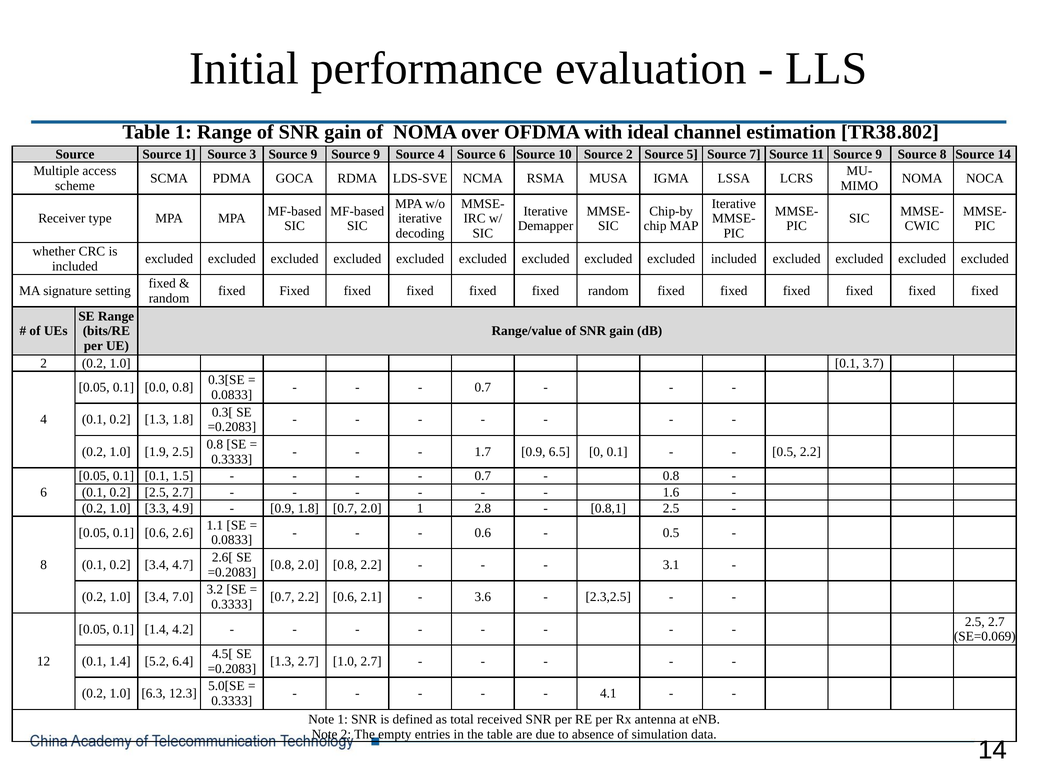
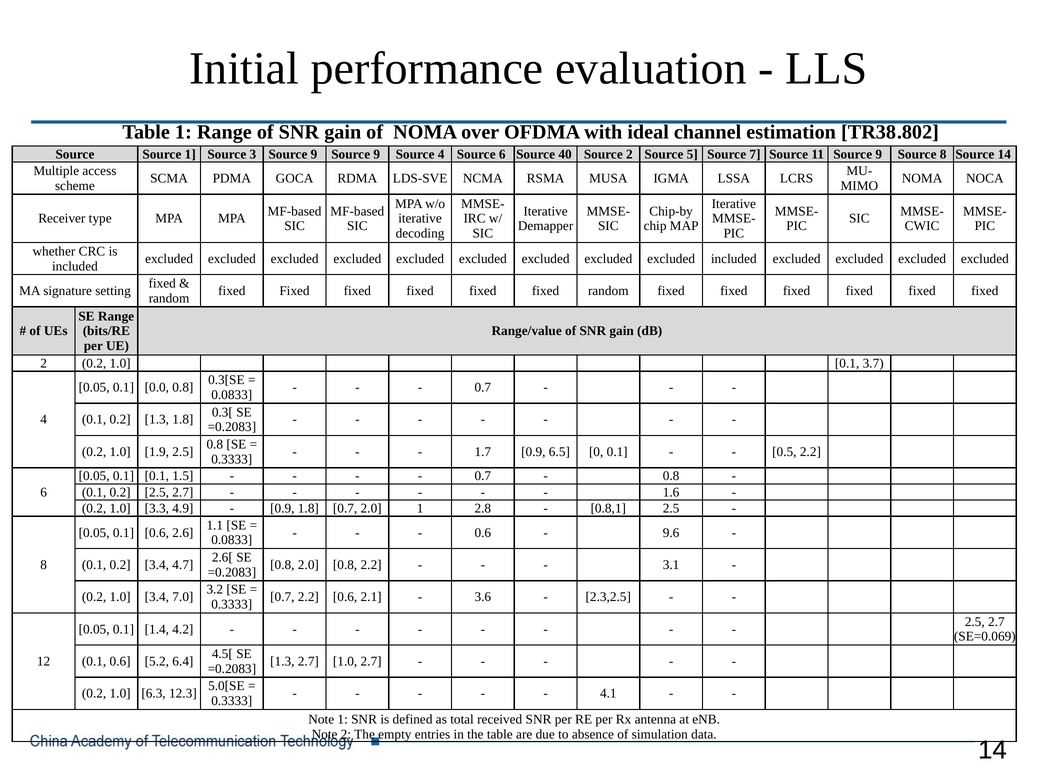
10: 10 -> 40 (565, 154)
0.5: 0.5 -> 9.6 (671, 532)
1.4: 1.4 -> 0.6 (120, 661)
